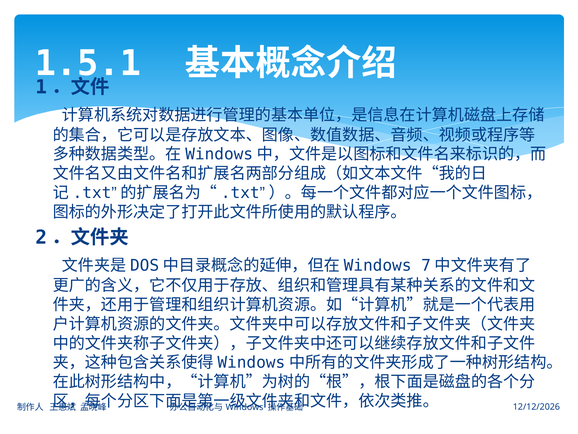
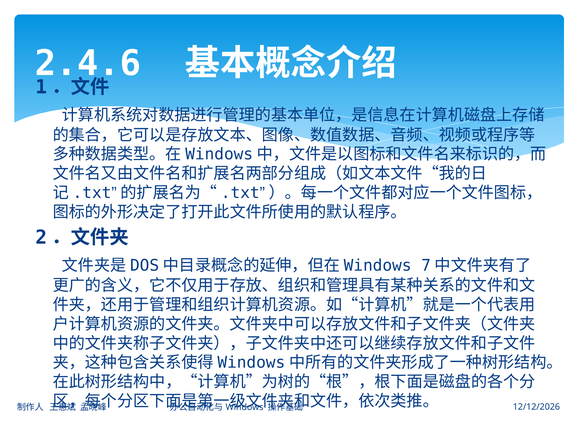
1.5.1: 1.5.1 -> 2.4.6 (88, 63)
